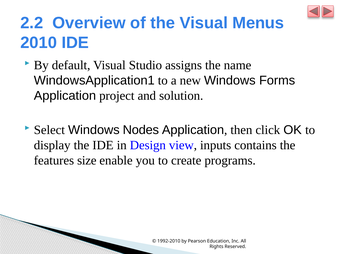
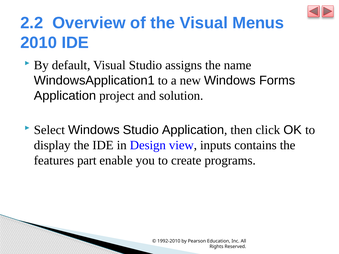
Windows Nodes: Nodes -> Studio (141, 130)
size: size -> part (87, 160)
